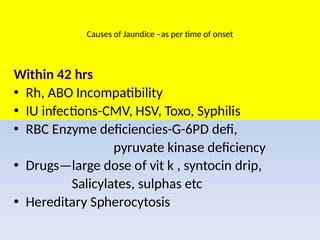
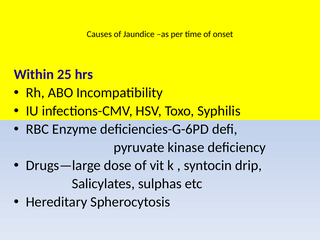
42: 42 -> 25 (64, 74)
